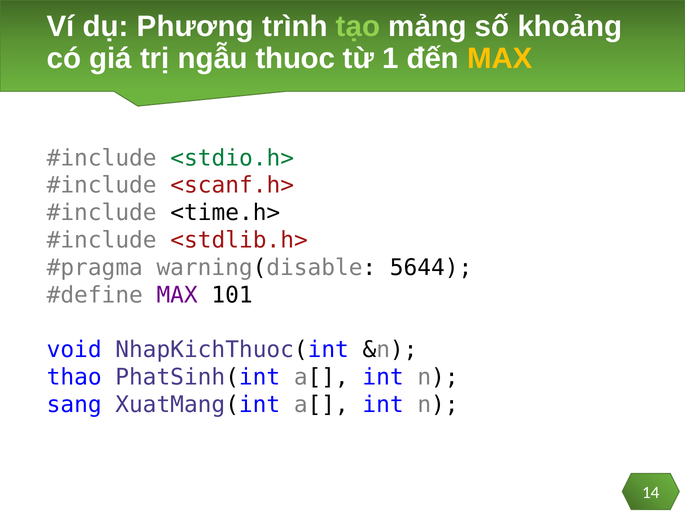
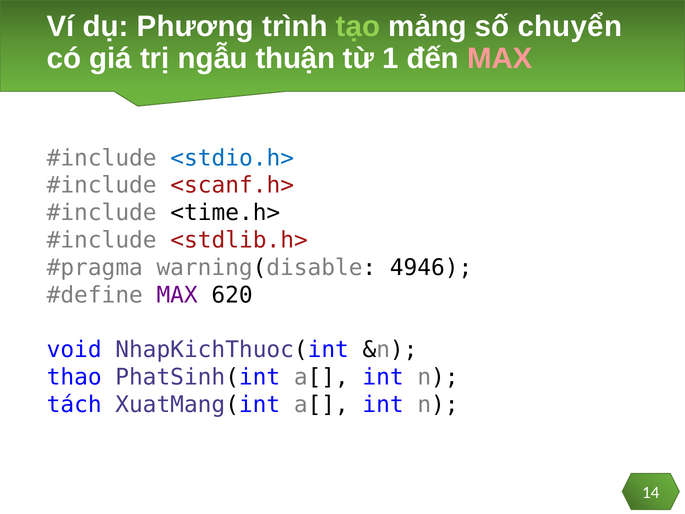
khoảng: khoảng -> chuyển (570, 27)
thuoc: thuoc -> thuận (295, 59)
MAX colour: yellow -> pink (500, 59)
<stdio.h> colour: green -> blue (232, 158)
5644: 5644 -> 4946 (431, 268)
101: 101 -> 620 (232, 295)
sang: sang -> tách (74, 405)
